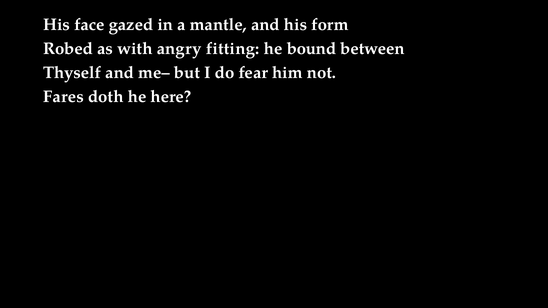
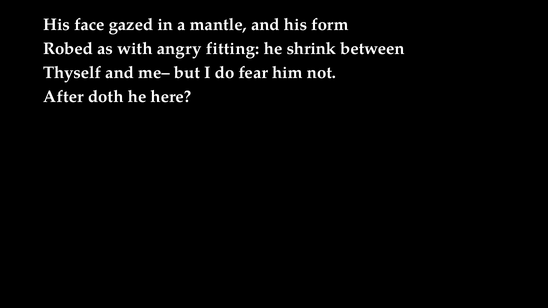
bound: bound -> shrink (311, 49)
Fares: Fares -> After (63, 97)
